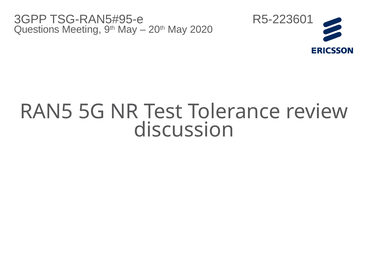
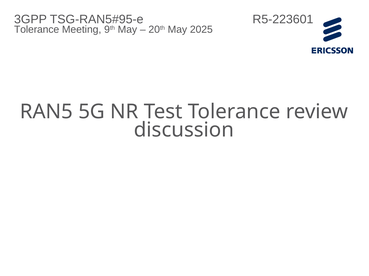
Questions: Questions -> Tolerance (37, 30)
2020: 2020 -> 2025 (201, 30)
